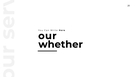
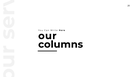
whether: whether -> columns (61, 44)
